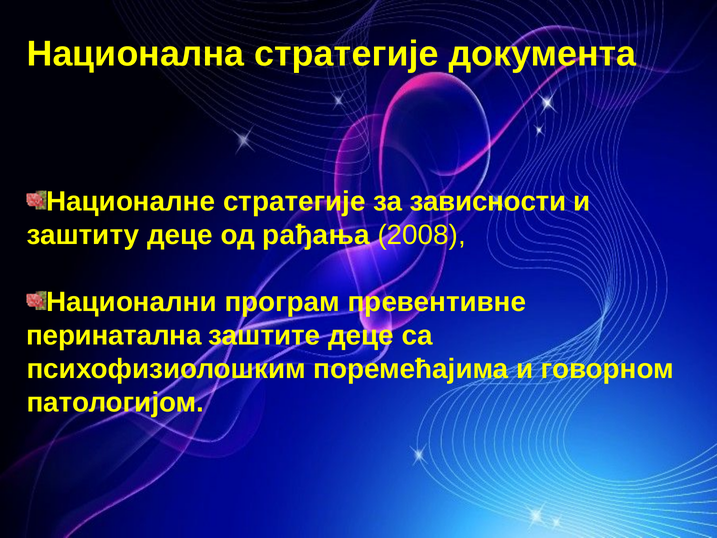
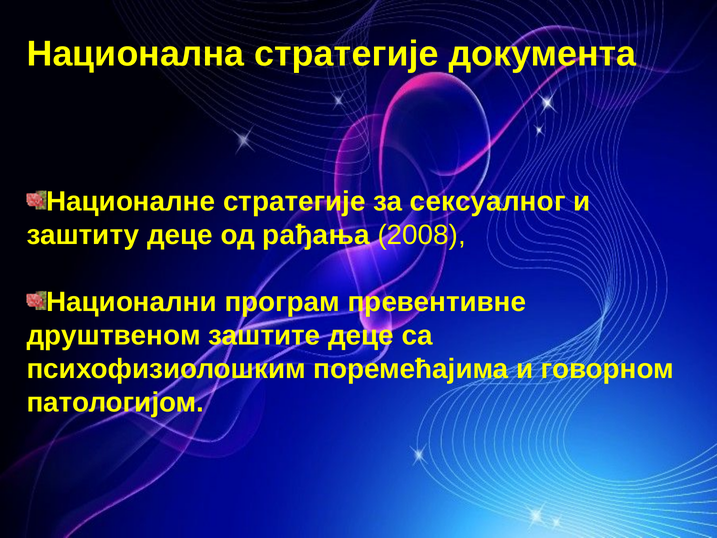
зависности: зависности -> сексуалног (488, 201)
перинатална: перинатална -> друштвеном (114, 335)
